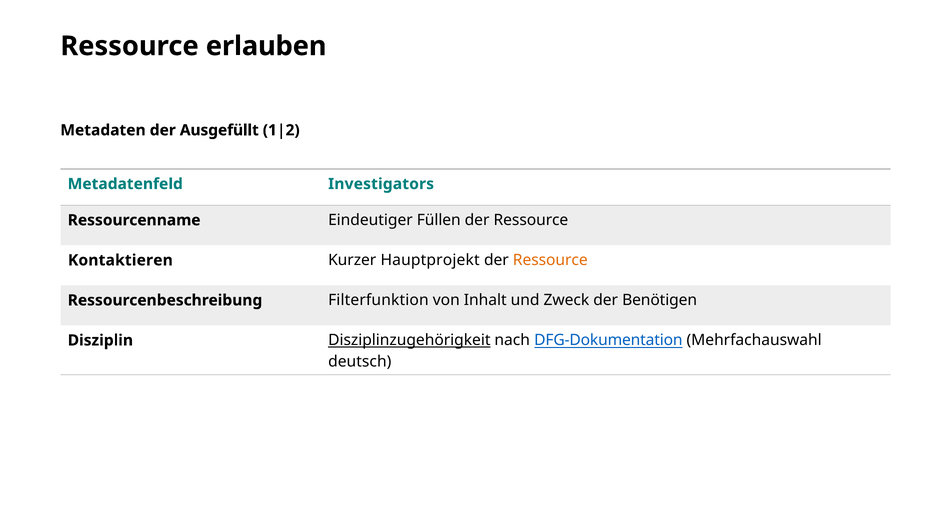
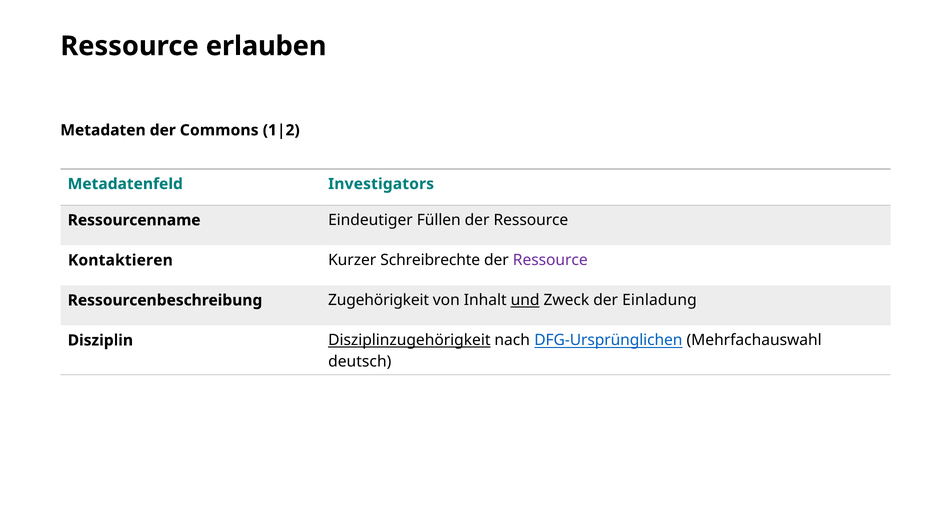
Ausgefüllt: Ausgefüllt -> Commons (219, 130)
Hauptprojekt: Hauptprojekt -> Schreibrechte (430, 260)
Ressource colour: orange -> purple (550, 260)
Filterfunktion: Filterfunktion -> Zugehörigkeit (379, 300)
und underline: none -> present (525, 300)
Benötigen: Benötigen -> Einladung (659, 300)
DFG-Dokumentation: DFG-Dokumentation -> DFG-Ursprünglichen (608, 340)
